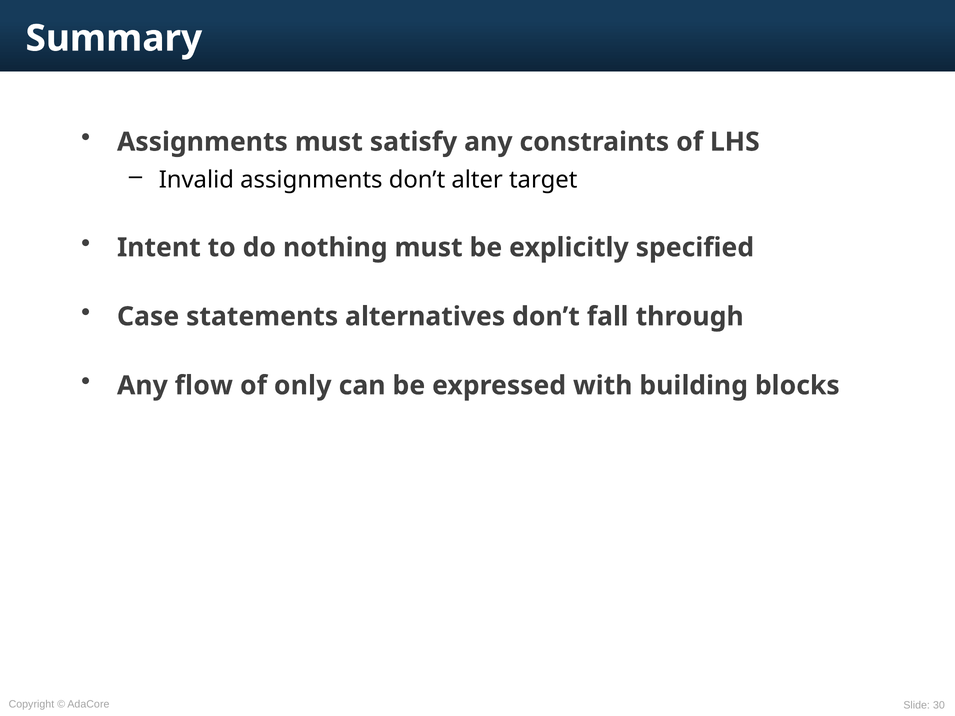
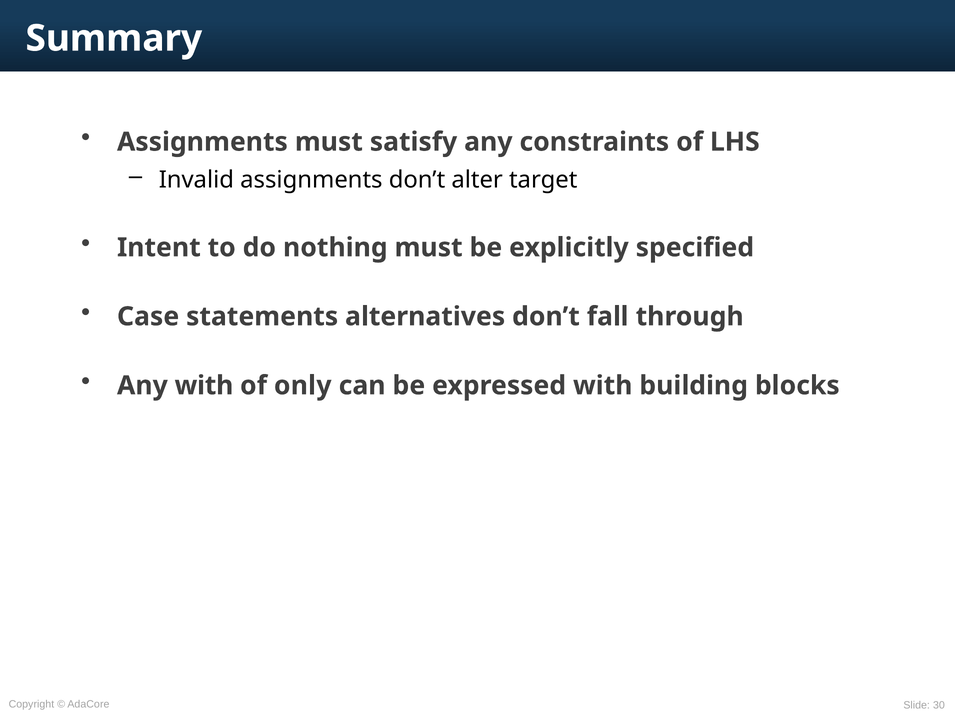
Any flow: flow -> with (204, 386)
